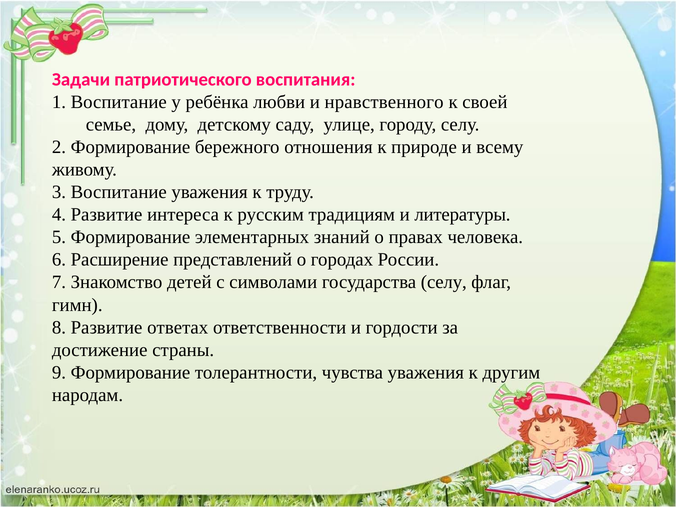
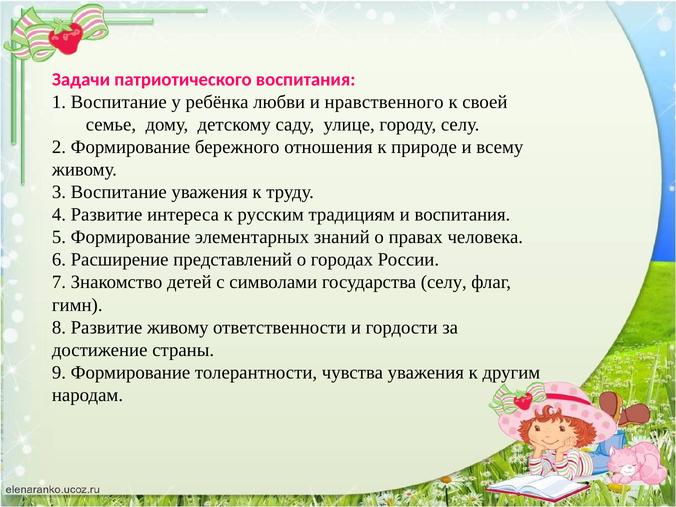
и литературы: литературы -> воспитания (462, 215)
Развитие ответах: ответах -> живому (178, 327)
